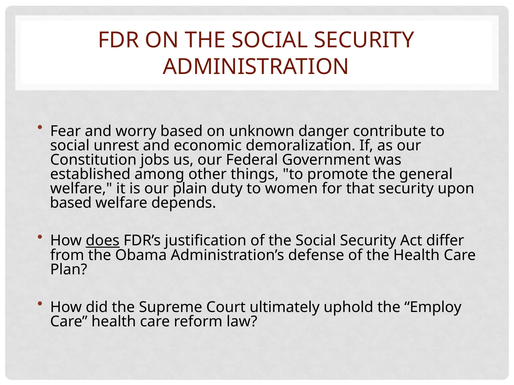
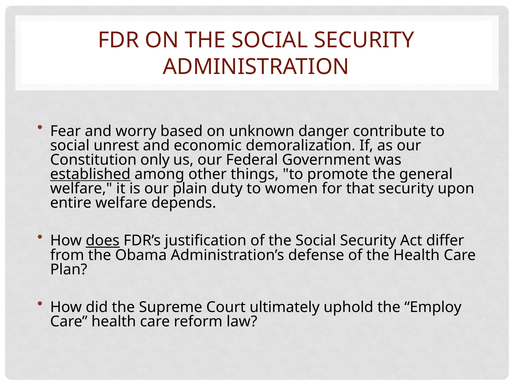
jobs: jobs -> only (155, 160)
established underline: none -> present (90, 174)
based: based -> entire (71, 203)
